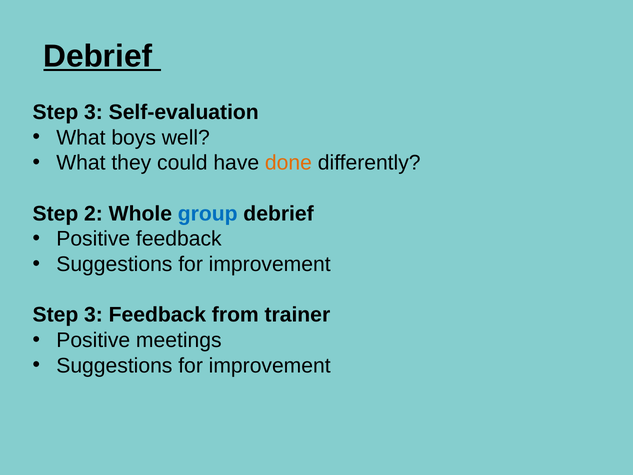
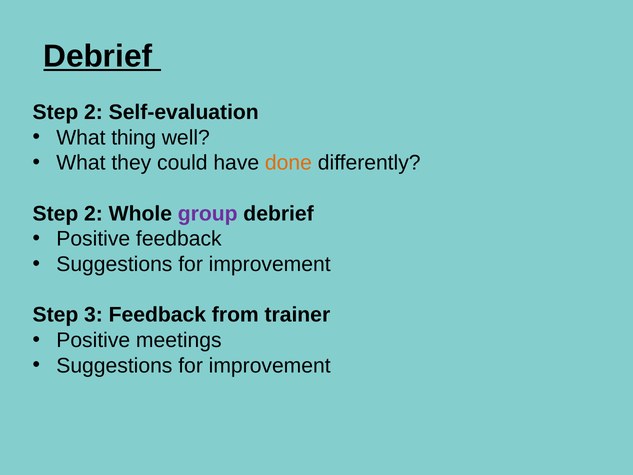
3: 3 -> 2 (93, 112)
boys: boys -> thing (134, 138)
group colour: blue -> purple (208, 213)
